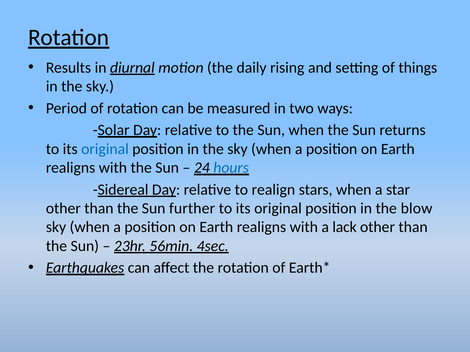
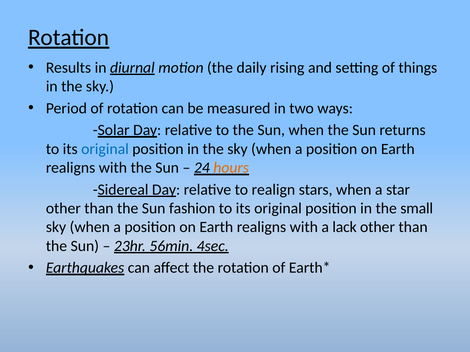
hours colour: blue -> orange (231, 168)
further: further -> fashion (192, 209)
blow: blow -> small (417, 209)
